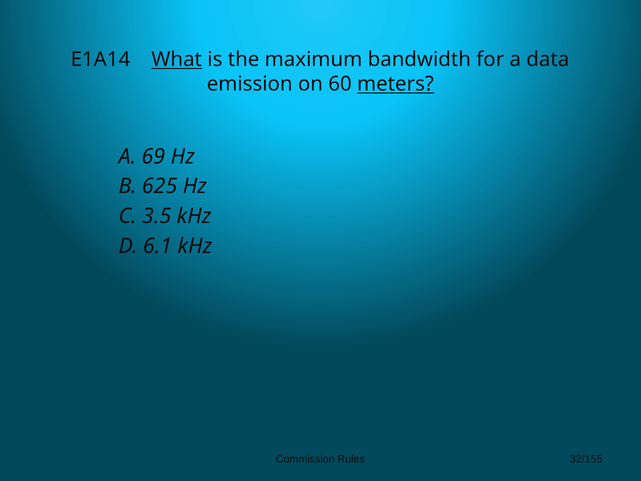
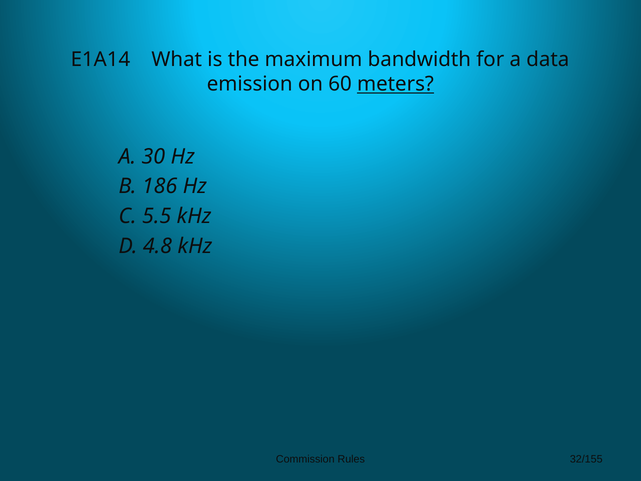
What underline: present -> none (177, 60)
69: 69 -> 30 (153, 156)
625: 625 -> 186 (160, 186)
3.5: 3.5 -> 5.5 (157, 216)
6.1: 6.1 -> 4.8 (157, 246)
